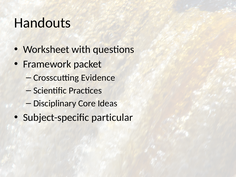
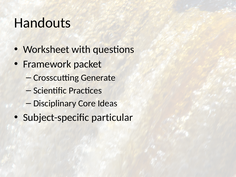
Evidence: Evidence -> Generate (98, 78)
